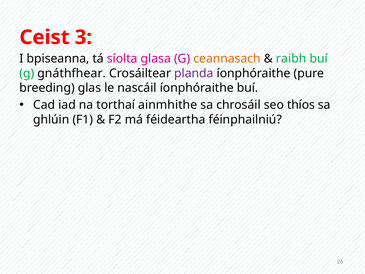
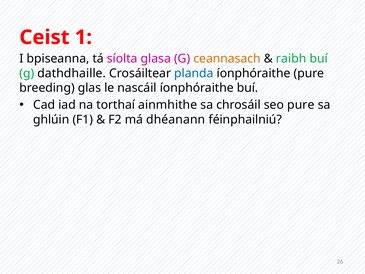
3: 3 -> 1 (83, 37)
gnáthfhear: gnáthfhear -> dathdhaille (72, 73)
planda colour: purple -> blue (194, 73)
seo thíos: thíos -> pure (301, 105)
féideartha: féideartha -> dhéanann (176, 119)
